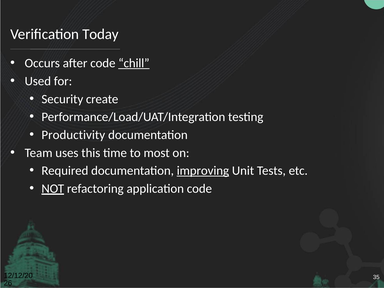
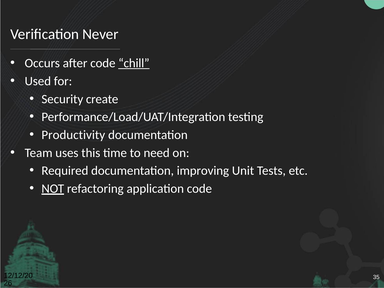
Today: Today -> Never (100, 34)
most: most -> need (157, 153)
improving underline: present -> none (203, 171)
